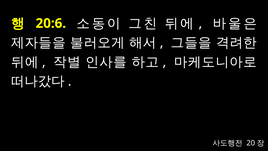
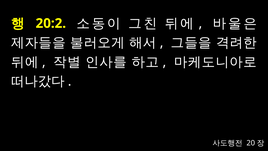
20:6: 20:6 -> 20:2 (51, 23)
